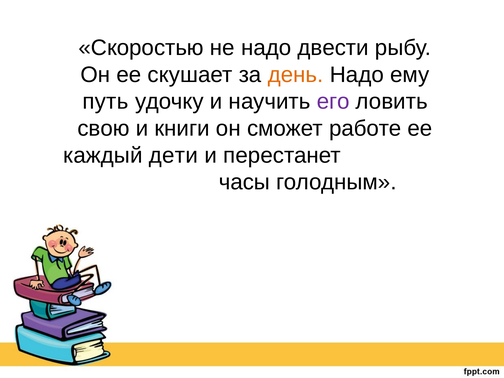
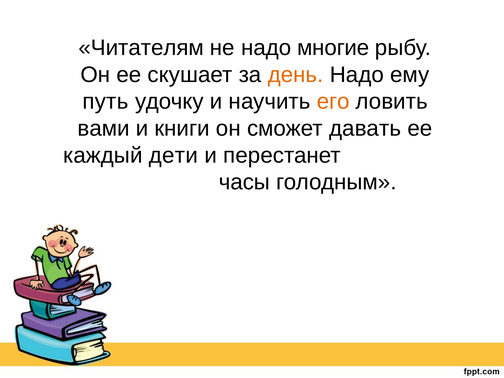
Скоростью: Скоростью -> Читателям (141, 48)
двести: двести -> многие (333, 48)
его colour: purple -> orange (333, 102)
свою: свою -> вами (104, 128)
работе: работе -> давать (365, 128)
